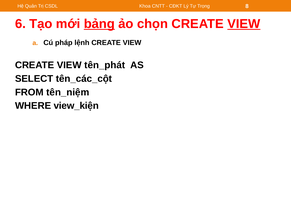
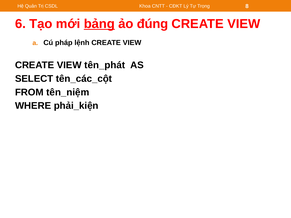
chọn: chọn -> đúng (153, 24)
VIEW underline: present -> none (244, 24)
view_kiện: view_kiện -> phải_kiện (76, 106)
